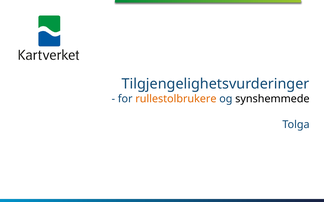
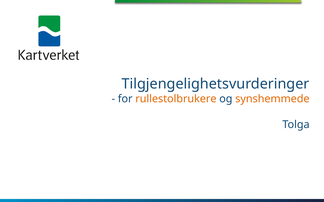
synshemmede colour: black -> orange (272, 99)
